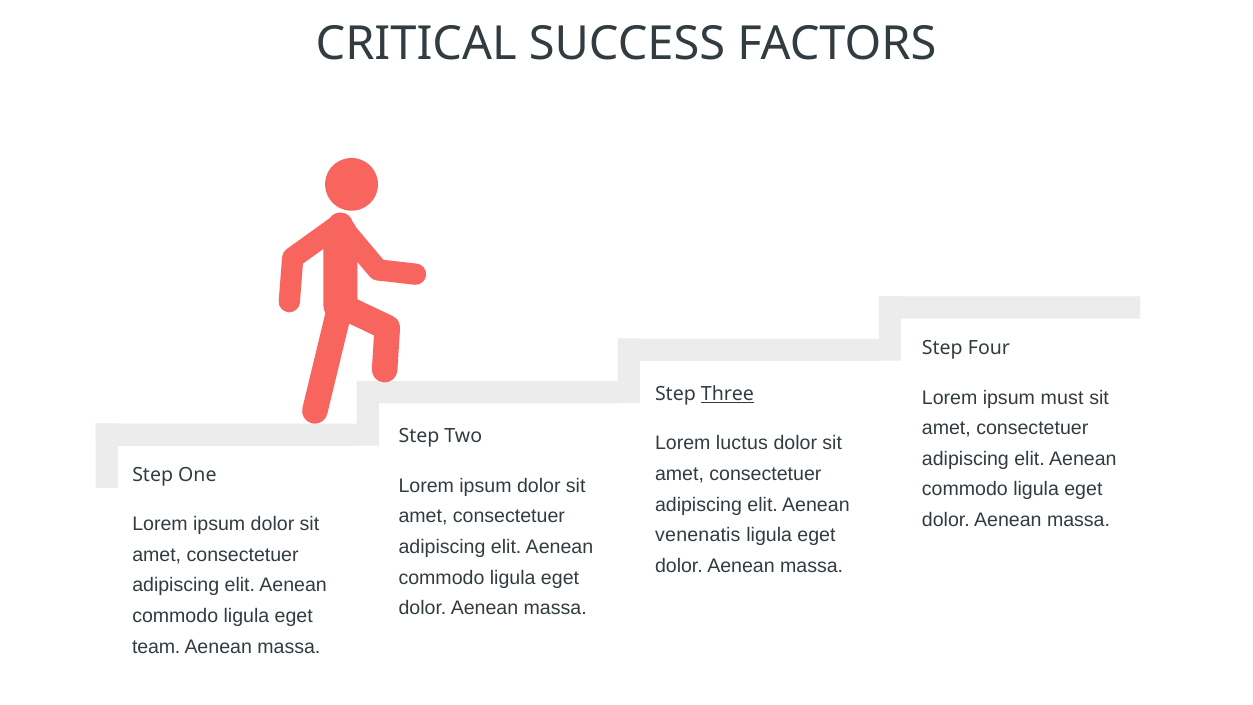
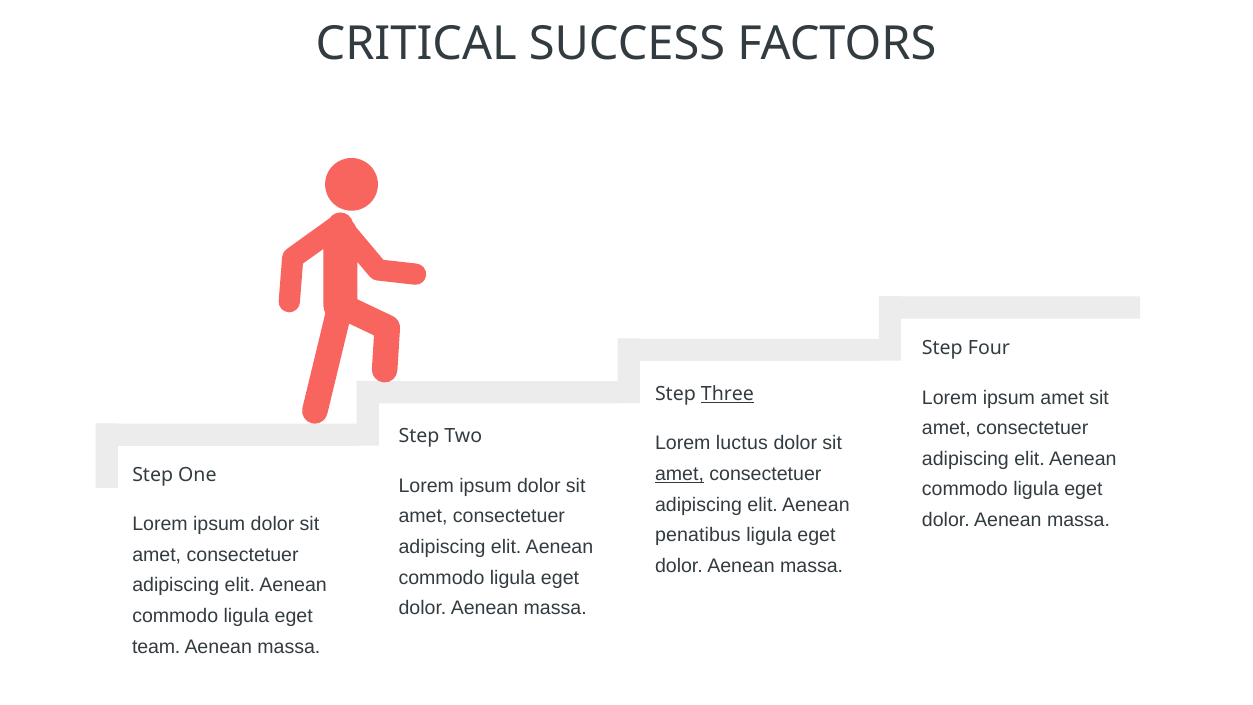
ipsum must: must -> amet (1062, 398)
amet underline: none -> present (679, 474)
venenatis: venenatis -> penatibus (698, 535)
